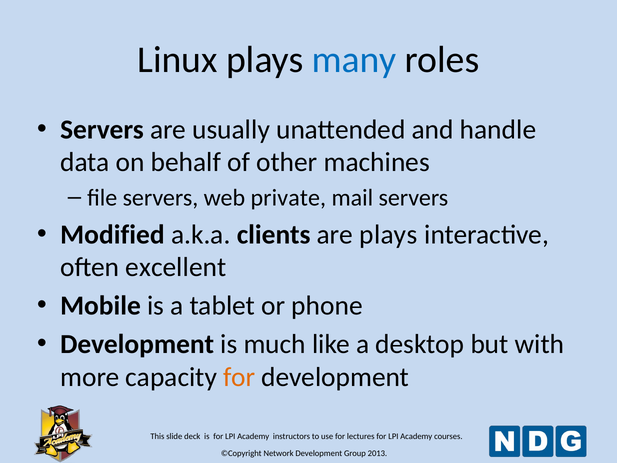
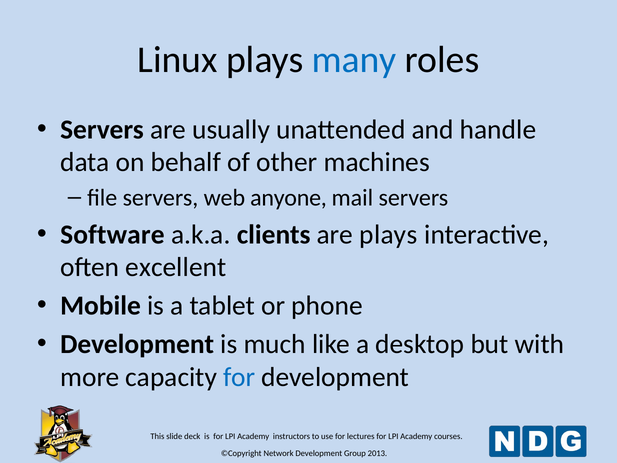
private: private -> anyone (288, 198)
Modified: Modified -> Software (112, 234)
for colour: orange -> blue (239, 377)
